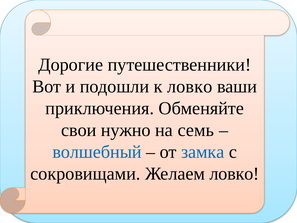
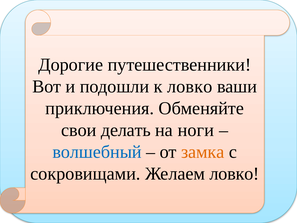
нужно: нужно -> делать (126, 130)
семь: семь -> ноги (196, 130)
замка colour: blue -> orange (203, 152)
